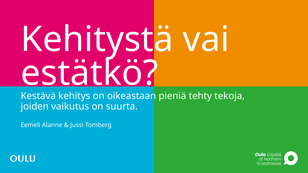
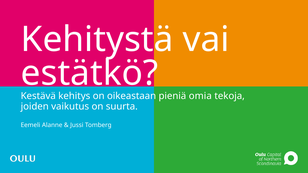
tehty: tehty -> omia (200, 96)
